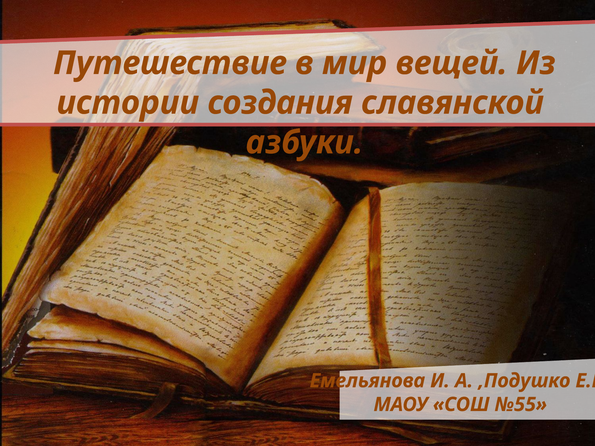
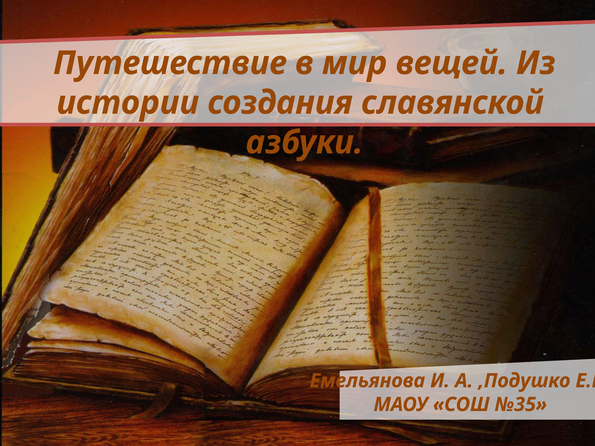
№55: №55 -> №35 (521, 405)
